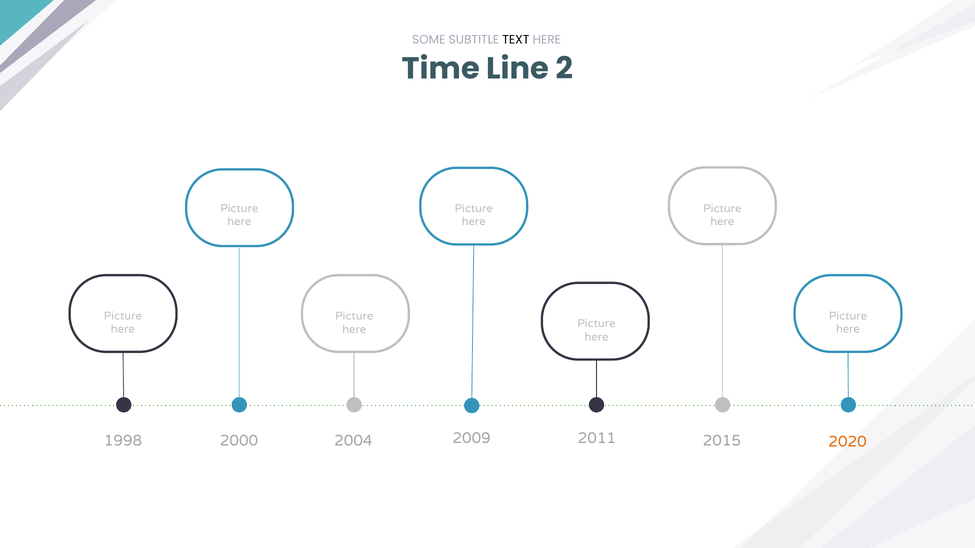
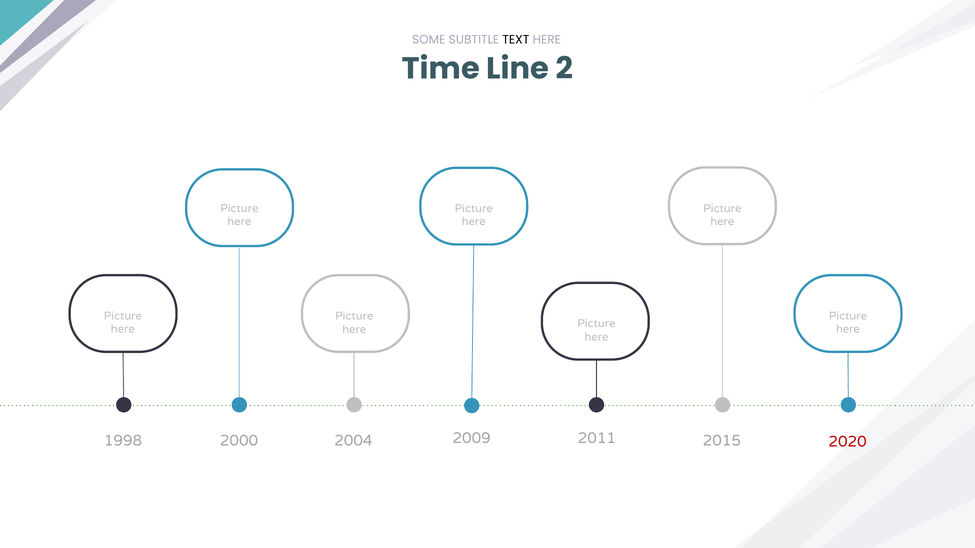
2020 colour: orange -> red (848, 442)
